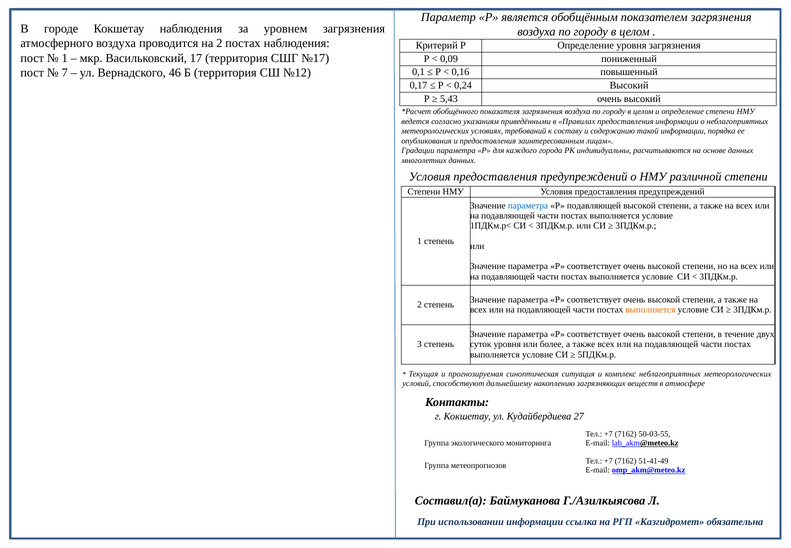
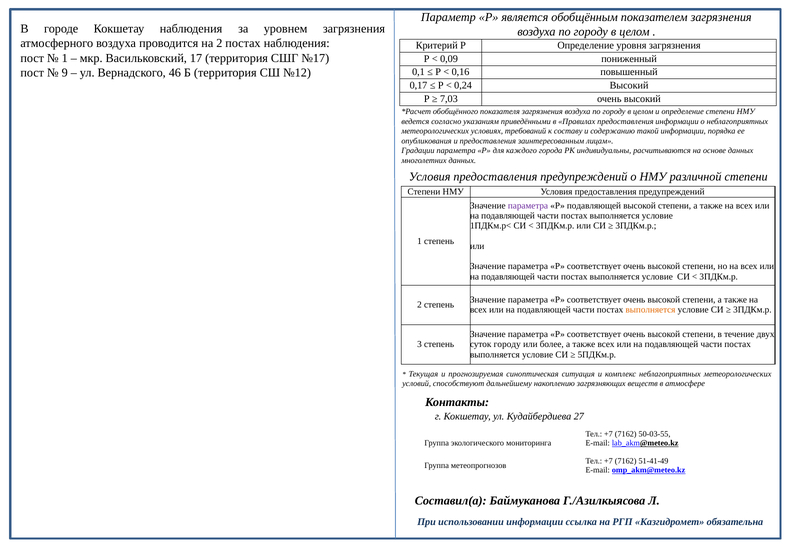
7: 7 -> 9 (65, 73)
5,43: 5,43 -> 7,03 (449, 99)
параметра colour: blue -> purple (528, 206)
суток уровня: уровня -> городу (507, 344)
